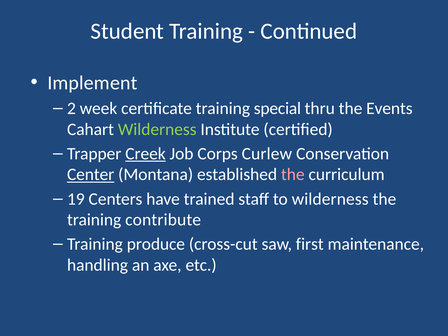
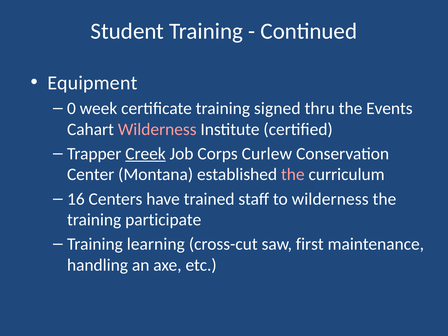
Implement: Implement -> Equipment (92, 83)
2: 2 -> 0 (71, 108)
special: special -> signed (277, 108)
Wilderness colour: light green -> pink (157, 129)
Center underline: present -> none (91, 175)
19: 19 -> 16 (76, 199)
contribute: contribute -> participate (163, 220)
produce: produce -> learning (156, 244)
